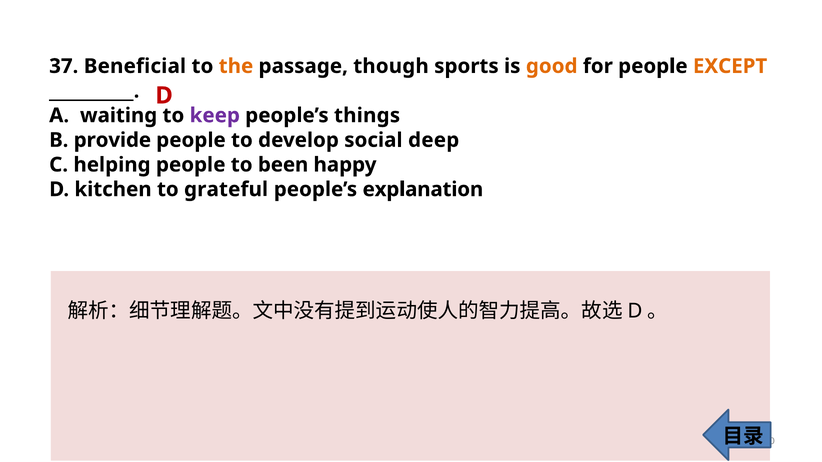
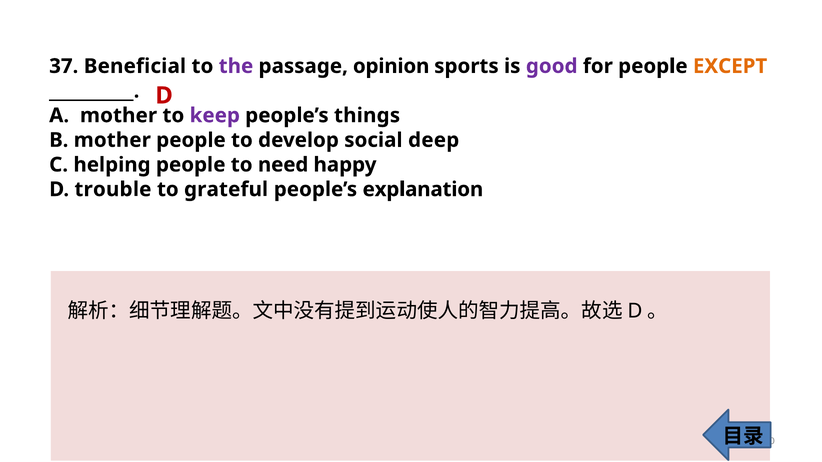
the colour: orange -> purple (236, 66)
though: though -> opinion (391, 66)
good colour: orange -> purple (552, 66)
waiting: waiting -> mother (119, 116)
B provide: provide -> mother (112, 140)
been: been -> need (283, 165)
kitchen: kitchen -> trouble (113, 190)
